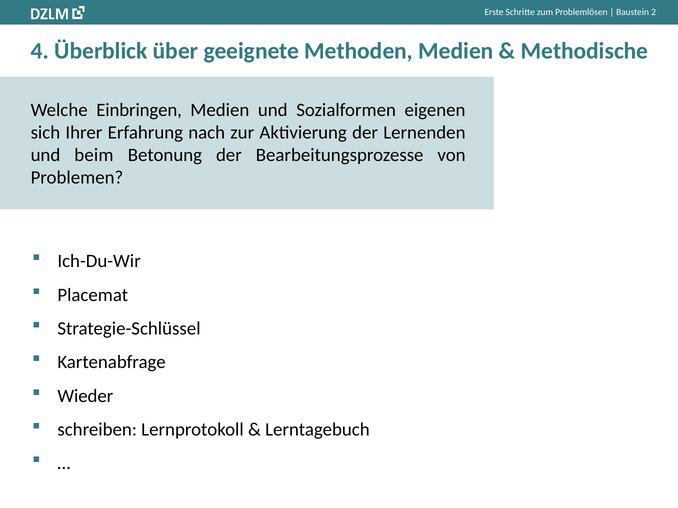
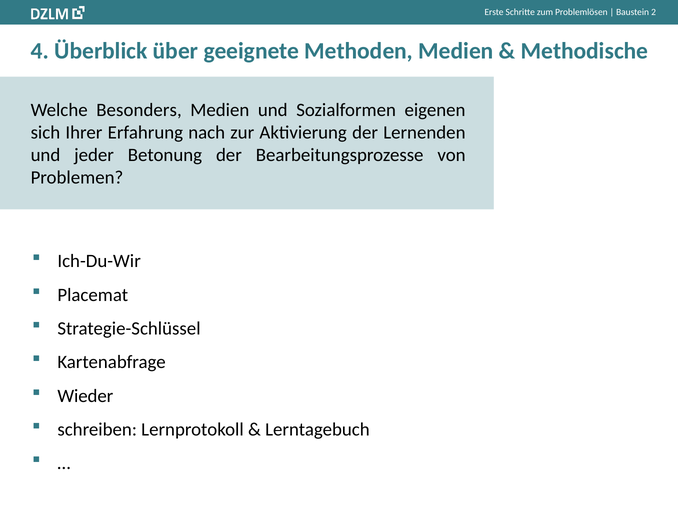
Einbringen: Einbringen -> Besonders (139, 110)
beim: beim -> jeder (94, 155)
